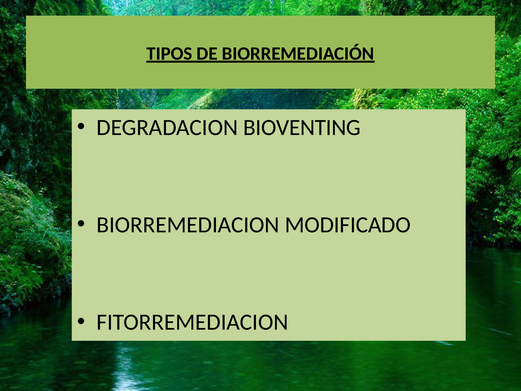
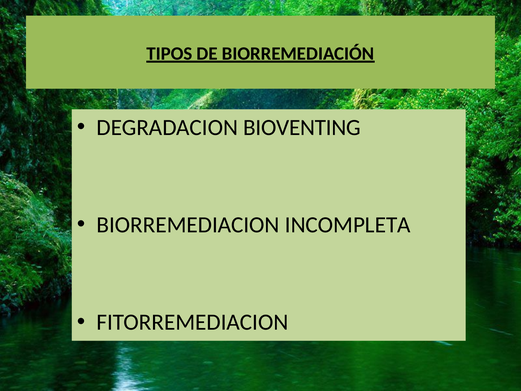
MODIFICADO: MODIFICADO -> INCOMPLETA (348, 225)
